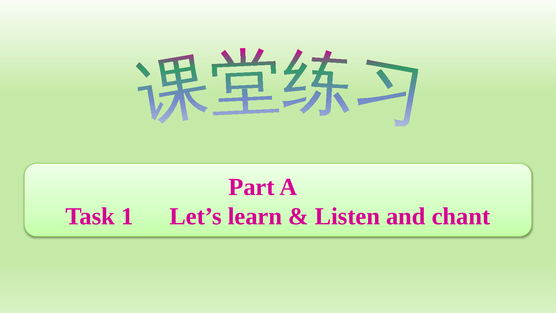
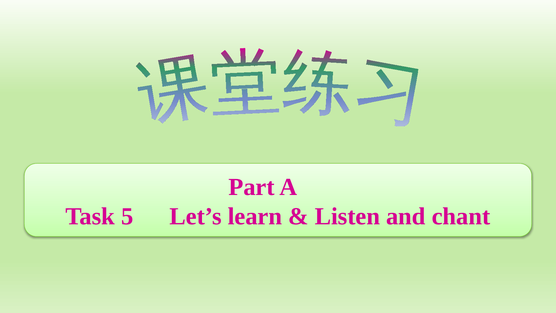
1: 1 -> 5 (127, 216)
